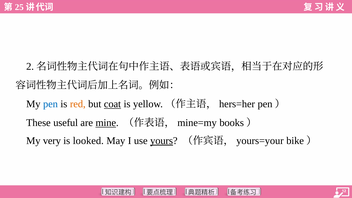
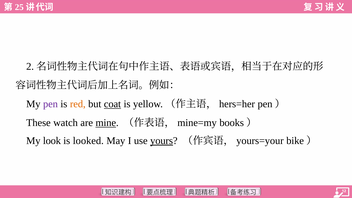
pen colour: blue -> purple (50, 104)
useful: useful -> watch (66, 123)
very: very -> look (52, 141)
